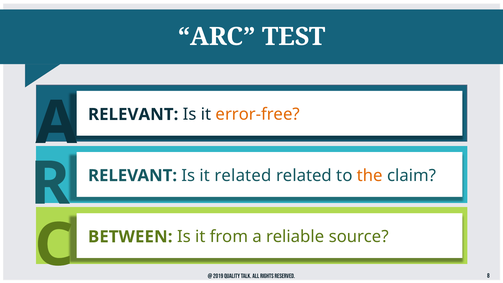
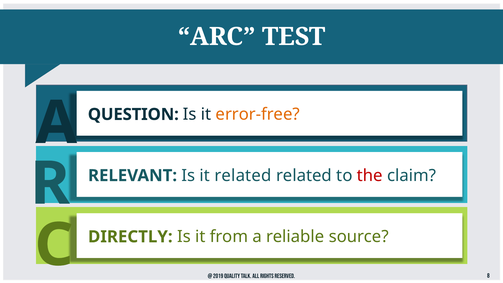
RELEVANT: RELEVANT -> QUESTION (133, 114)
the colour: orange -> red (370, 176)
BETWEEN: BETWEEN -> DIRECTLY (130, 237)
